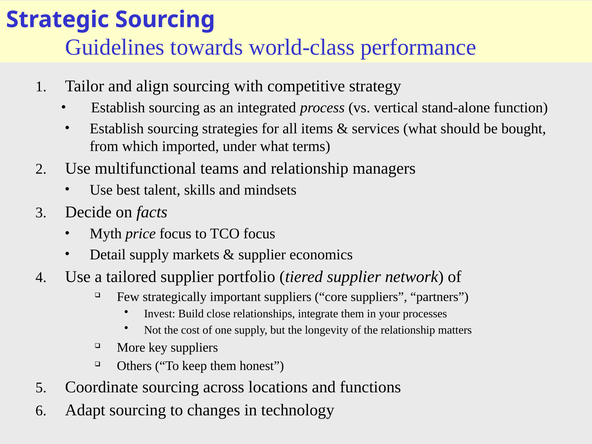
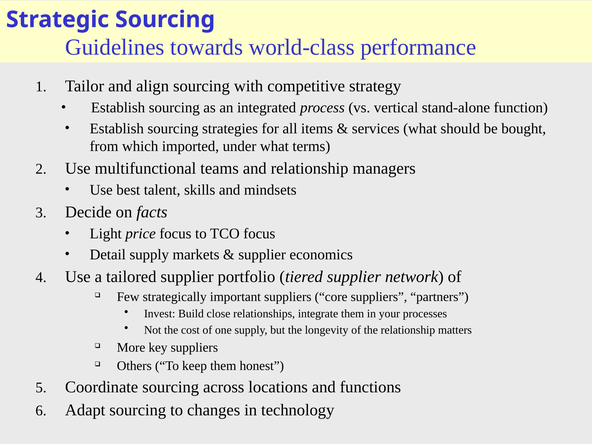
Myth: Myth -> Light (106, 234)
